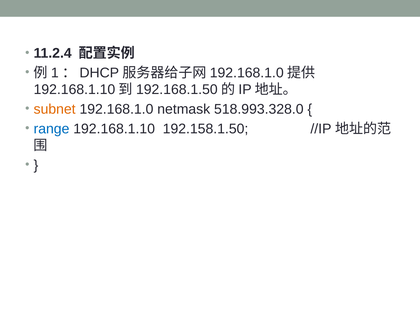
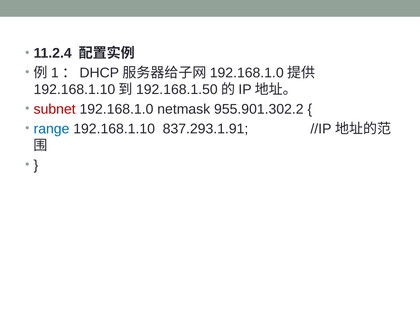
subnet colour: orange -> red (55, 109)
518.993.328.0: 518.993.328.0 -> 955.901.302.2 (259, 109)
192.158.1.50: 192.158.1.50 -> 837.293.1.91 (206, 129)
